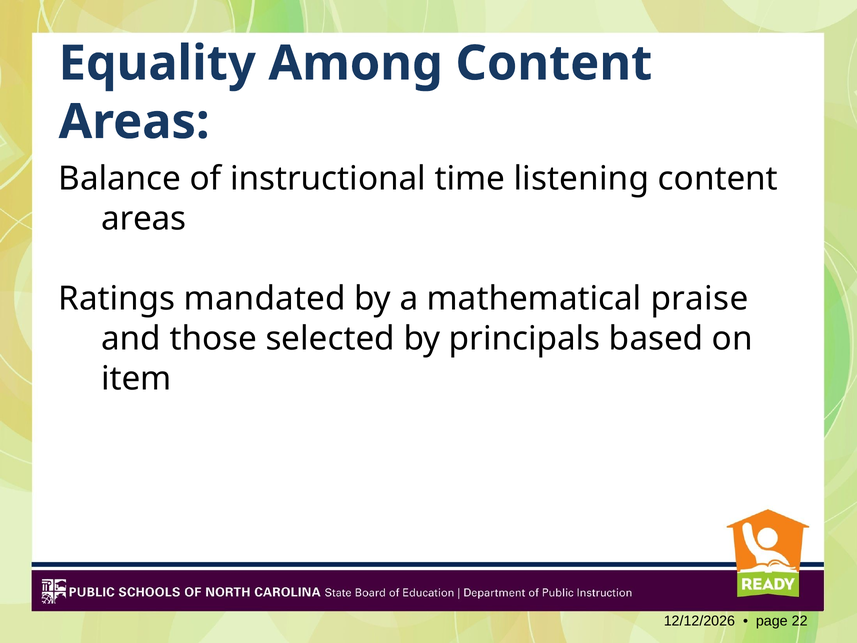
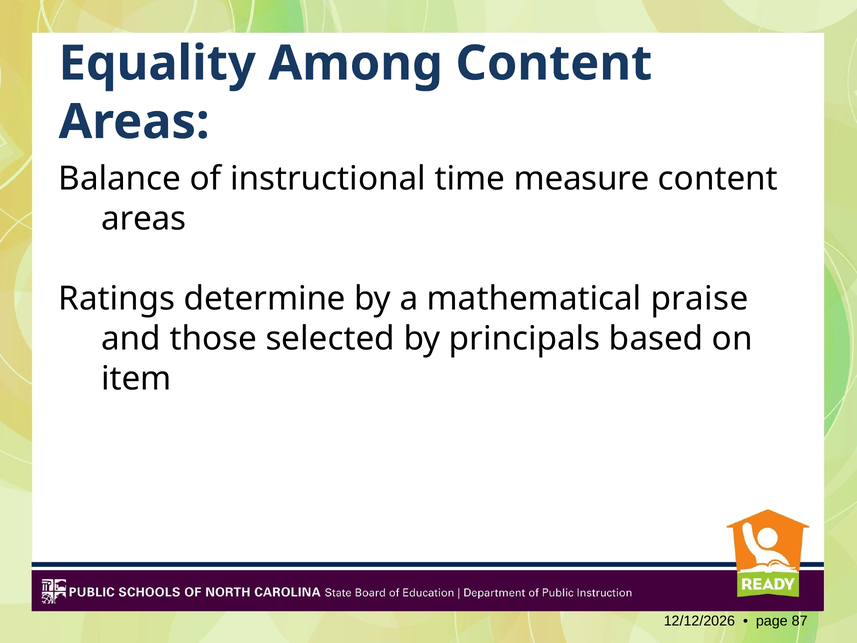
listening: listening -> measure (582, 179)
mandated: mandated -> determine (265, 299)
22: 22 -> 87 (800, 621)
